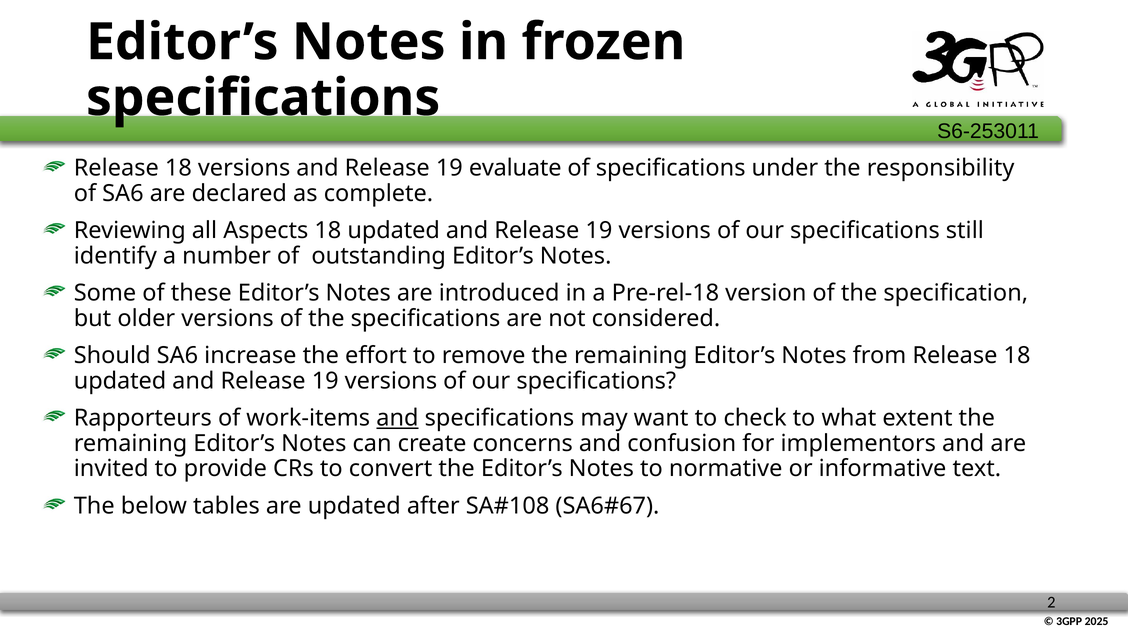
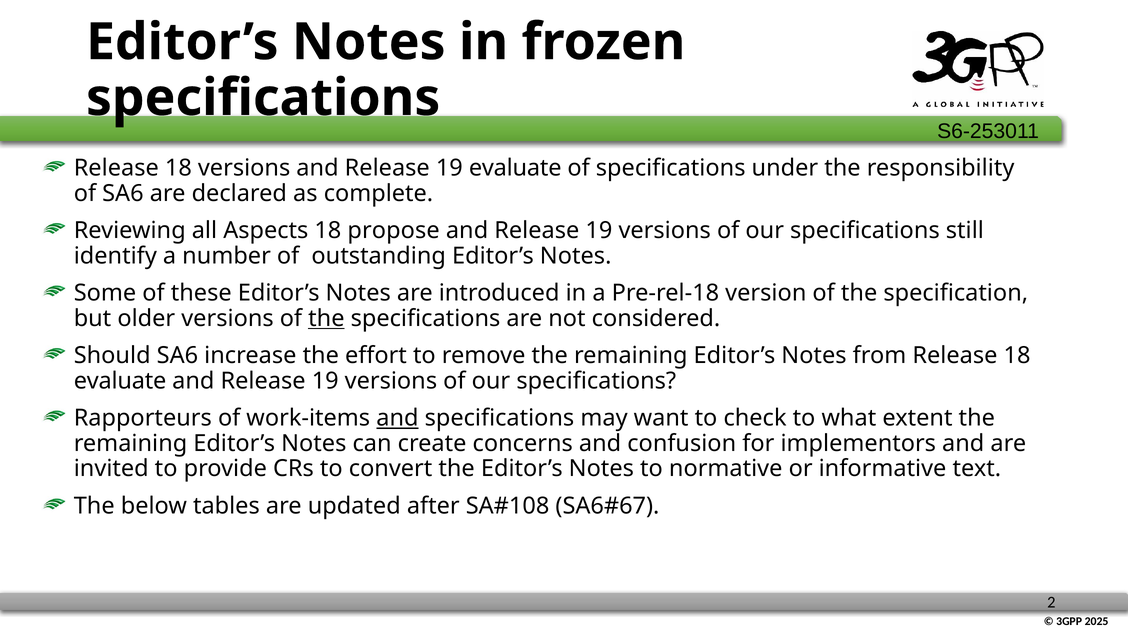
updated: updated -> propose (394, 231)
the underline: none -> present (326, 319)
updated: updated -> evaluate (120, 381)
